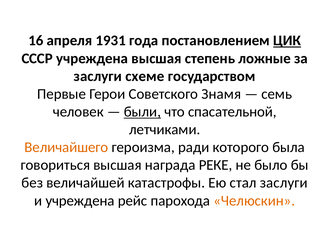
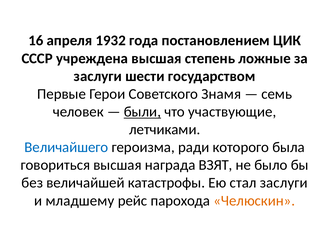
1931: 1931 -> 1932 (111, 41)
ЦИК underline: present -> none (287, 41)
схеме: схеме -> шести (145, 76)
спасательной: спасательной -> участвующие (232, 112)
Величайшего colour: orange -> blue (66, 148)
РЕКЕ: РЕКЕ -> ВЗЯТ (216, 165)
и учреждена: учреждена -> младшему (80, 201)
